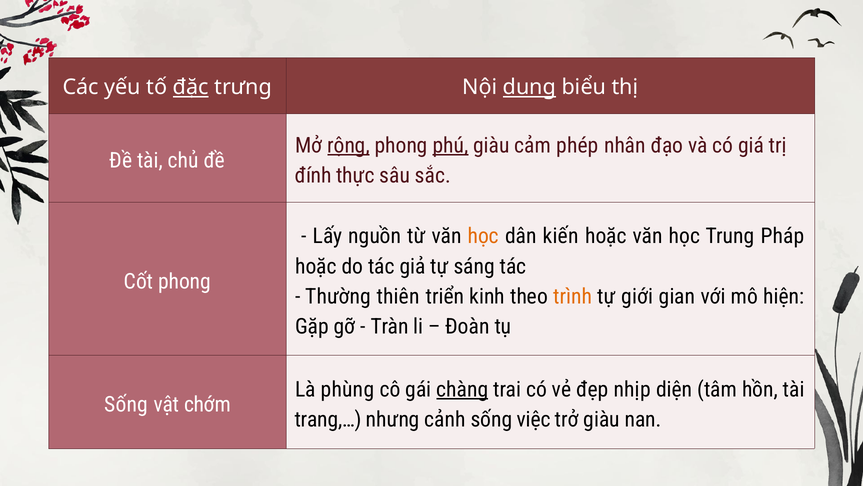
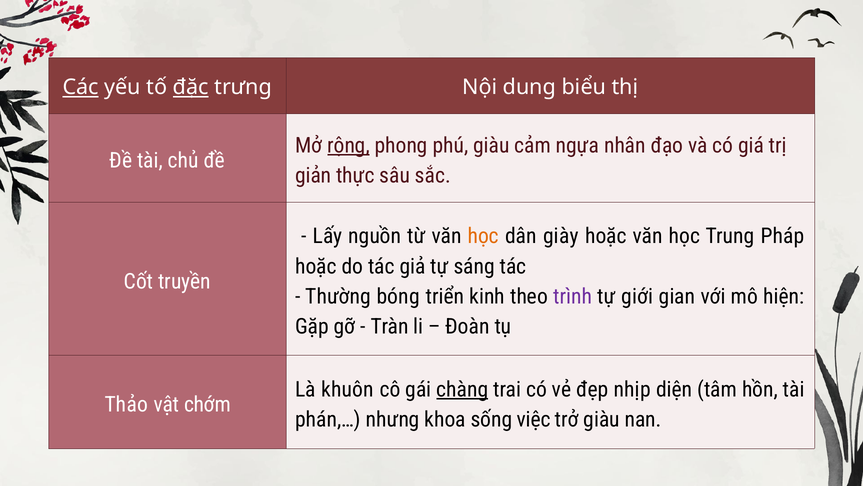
Các underline: none -> present (81, 87)
dung underline: present -> none (529, 87)
phú underline: present -> none (450, 145)
phép: phép -> ngựa (578, 145)
đính: đính -> giản (313, 176)
kiến: kiến -> giày (561, 236)
Cốt phong: phong -> truyền (185, 281)
thiên: thiên -> bóng (398, 296)
trình colour: orange -> purple (573, 296)
phùng: phùng -> khuôn (348, 389)
Sống: Sống -> Thảo (126, 404)
trang,…: trang,… -> phán,… (328, 419)
cảnh: cảnh -> khoa (445, 419)
